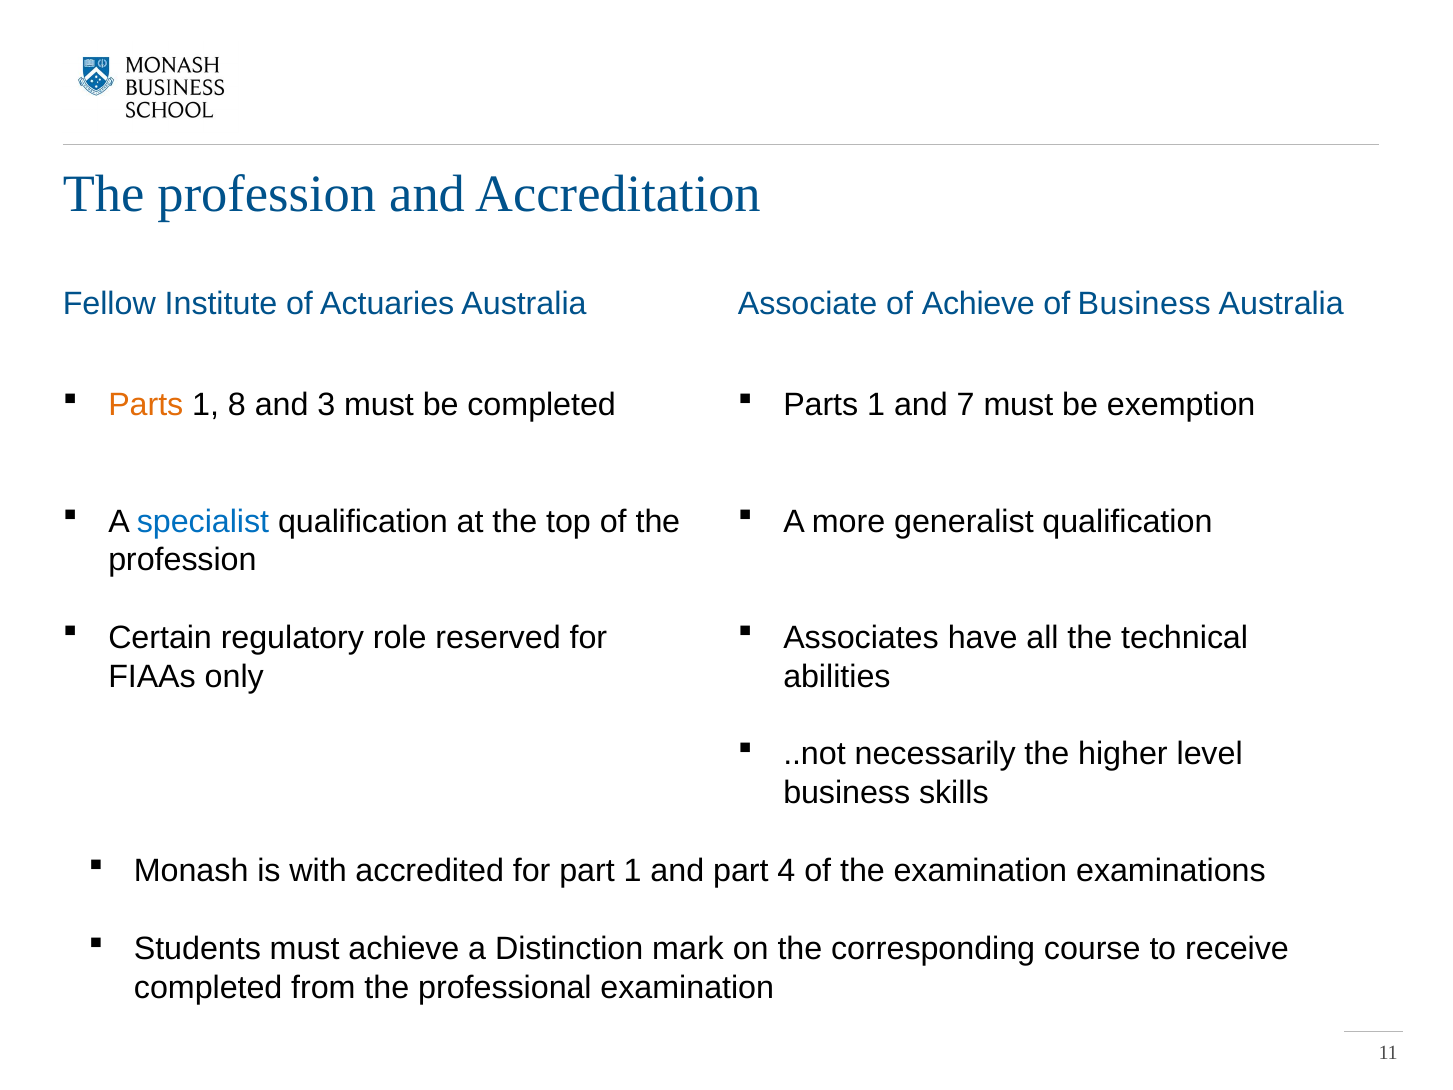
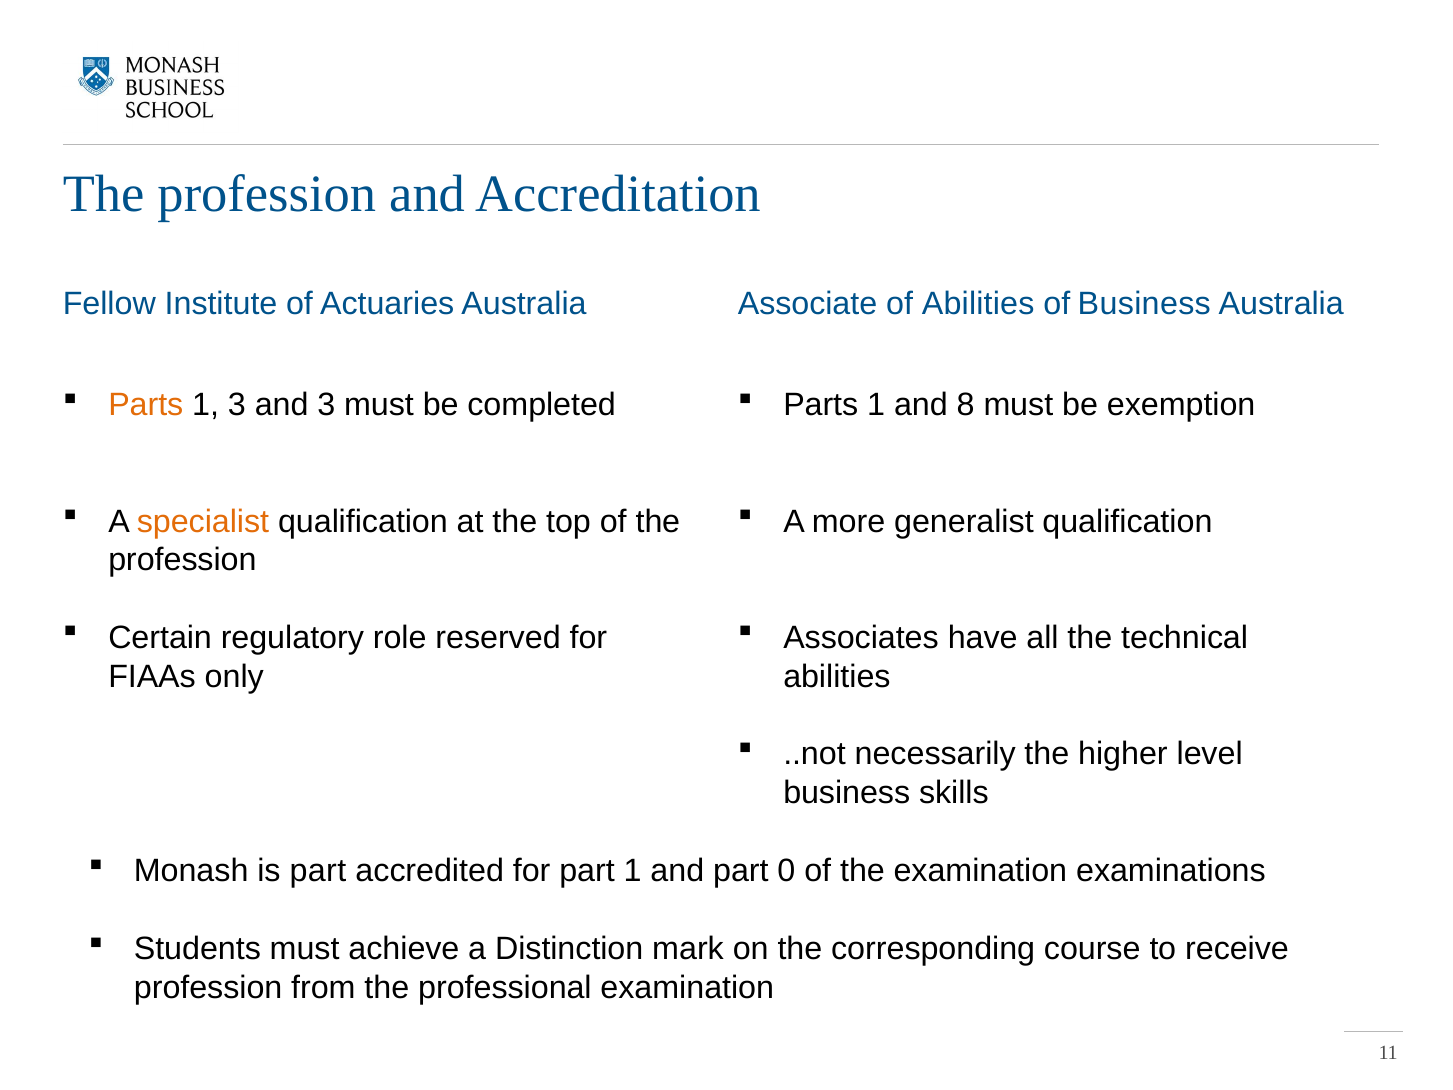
of Achieve: Achieve -> Abilities (978, 303)
1 8: 8 -> 3 (237, 405)
7: 7 -> 8 (966, 405)
specialist colour: blue -> orange (203, 521)
is with: with -> part (318, 871)
4: 4 -> 0 (786, 871)
completed: completed -> profession (208, 987)
